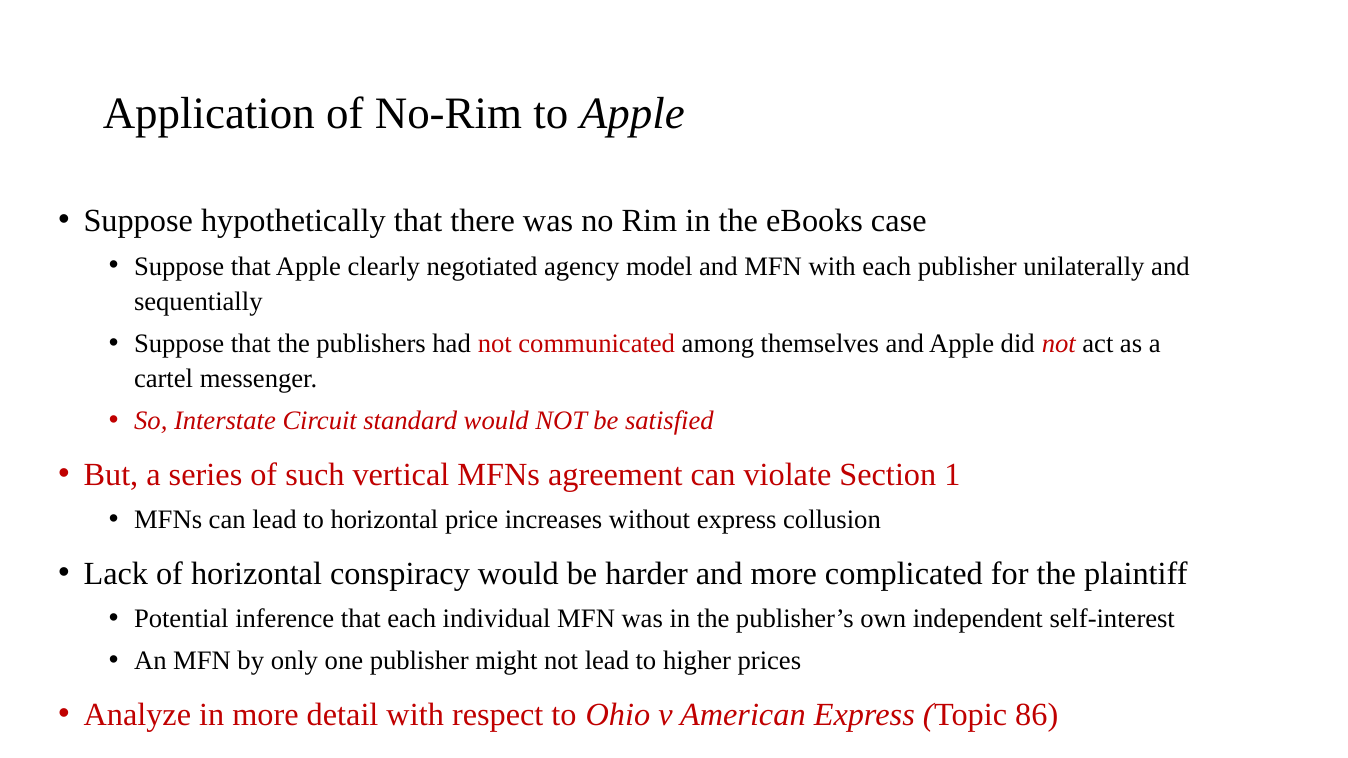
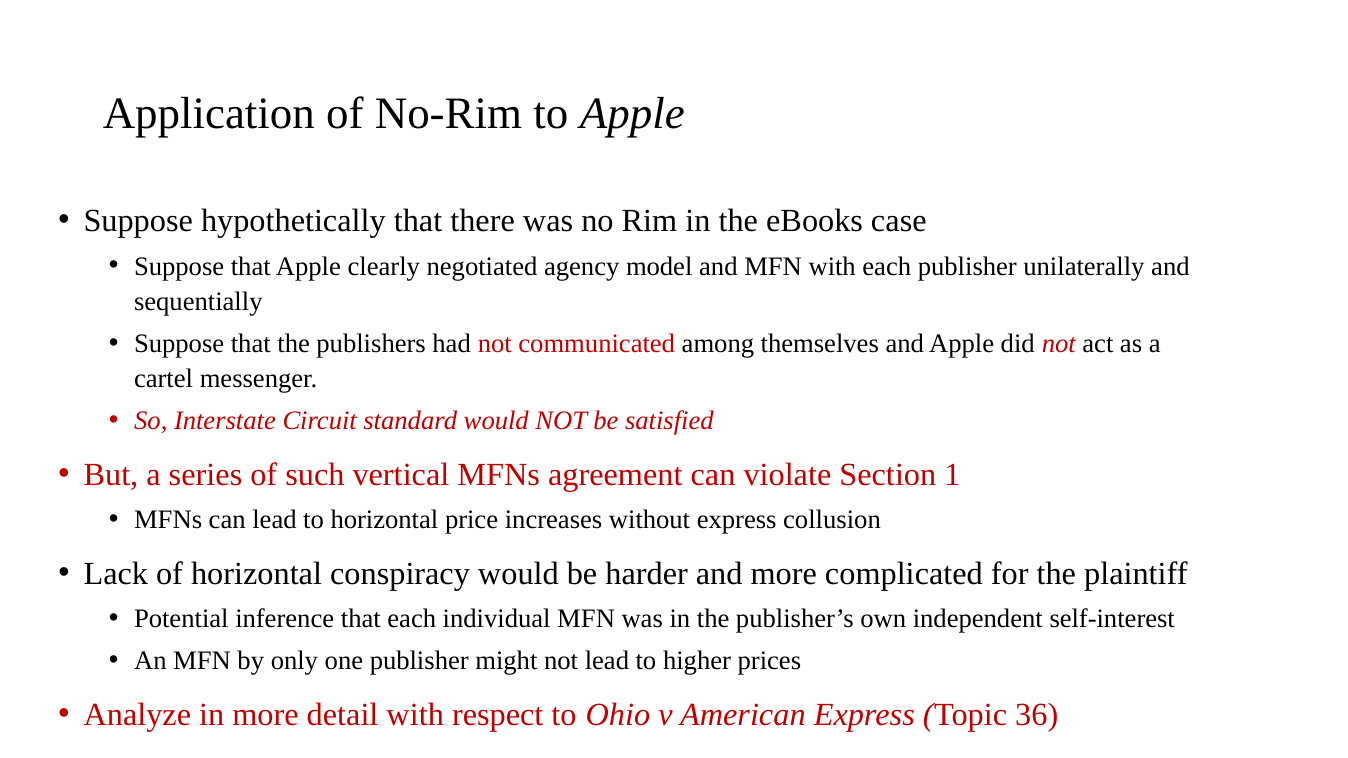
86: 86 -> 36 (1037, 715)
